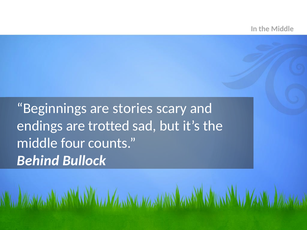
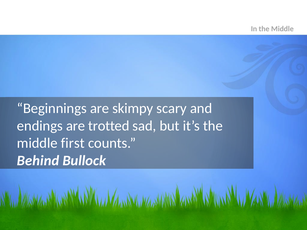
stories: stories -> skimpy (133, 109)
four: four -> first (73, 143)
